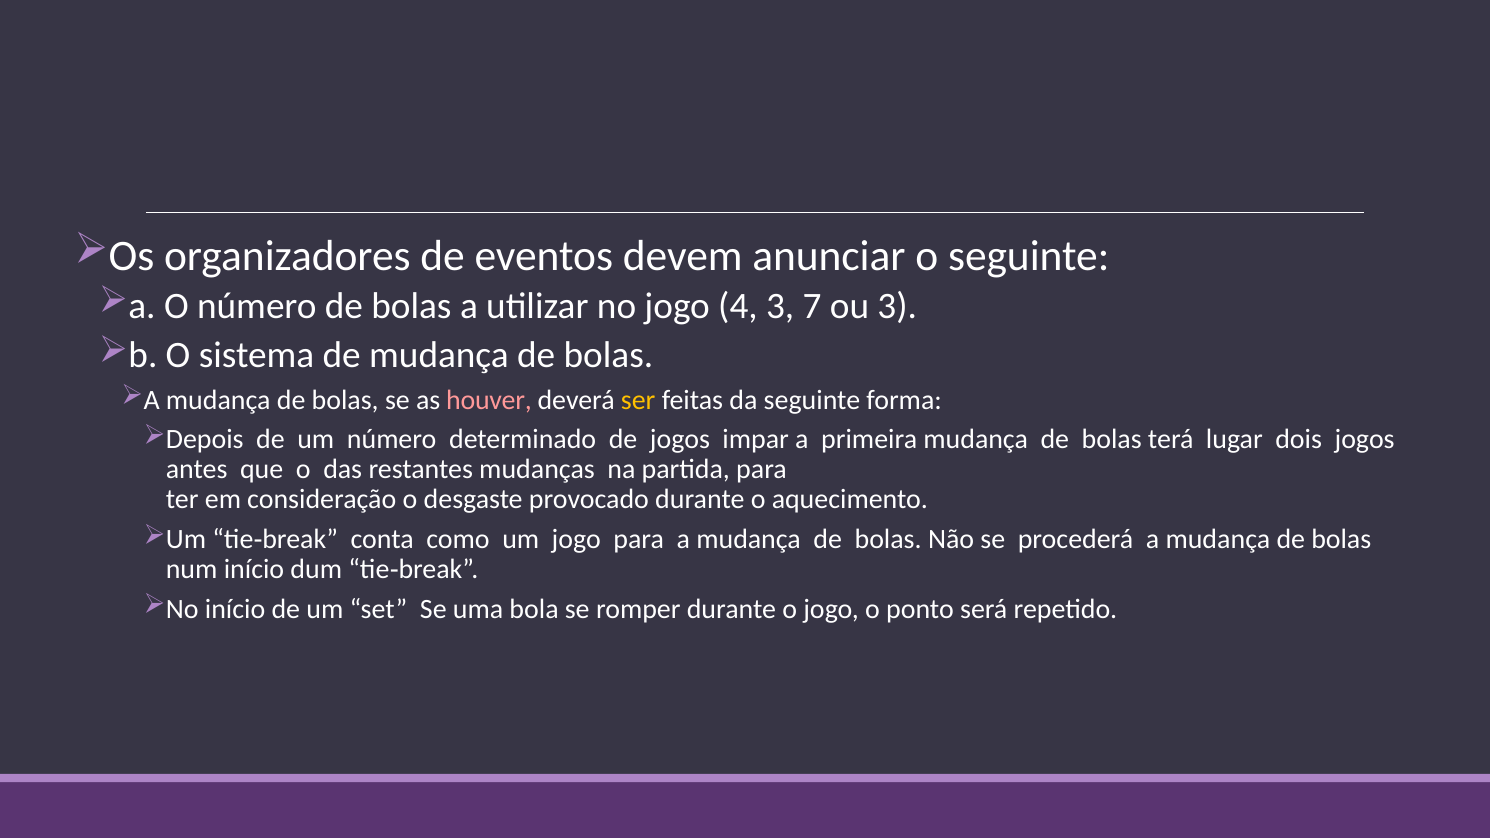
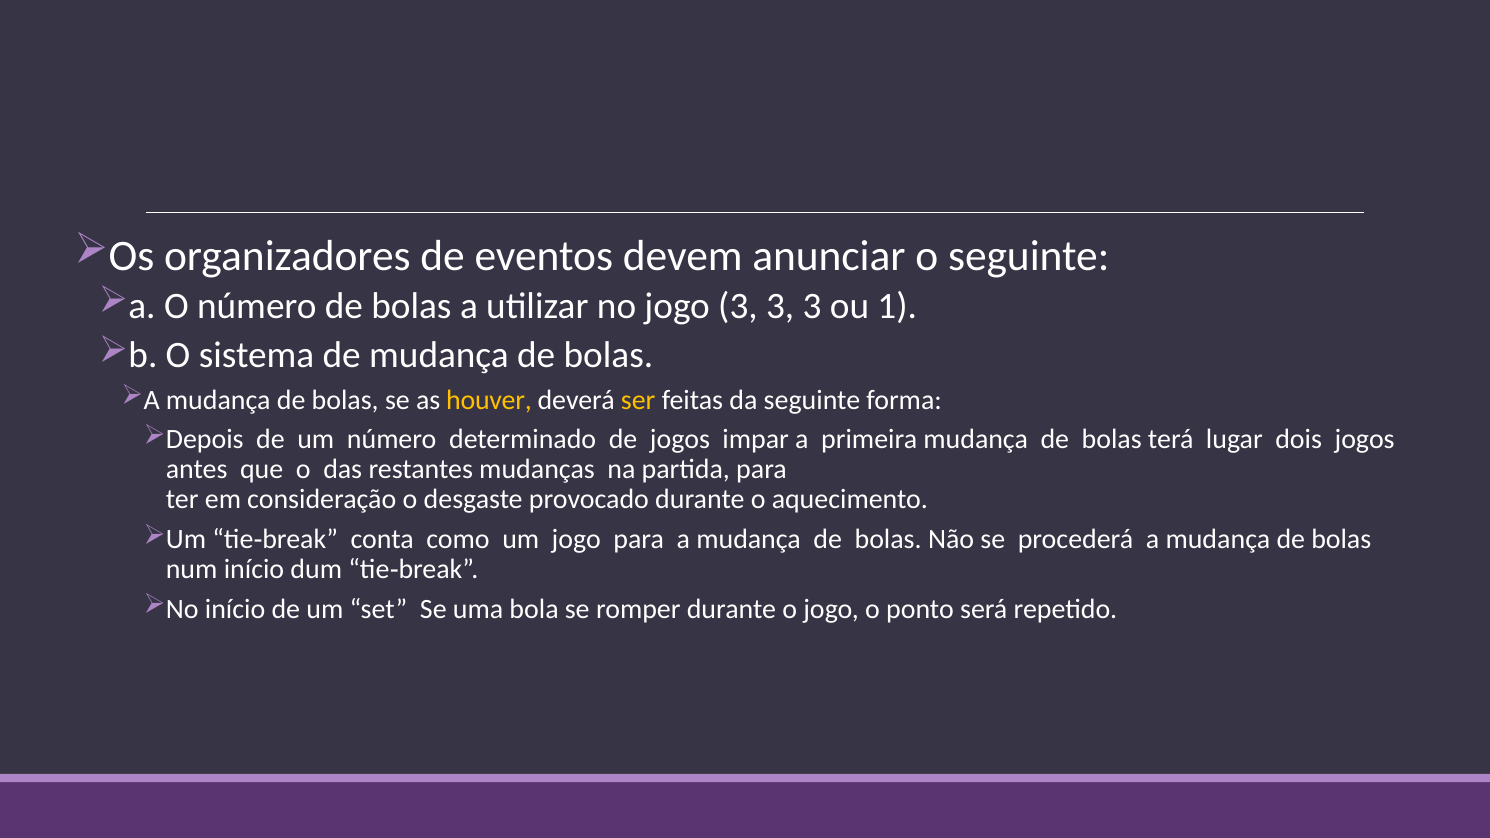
jogo 4: 4 -> 3 (738, 306)
7: 7 -> 3 (812, 306)
ou 3: 3 -> 1 (897, 306)
houver colour: pink -> yellow (489, 400)
